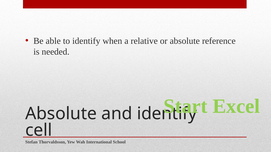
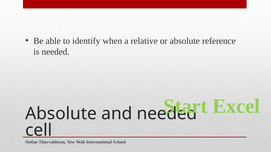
and identify: identify -> needed (167, 114)
